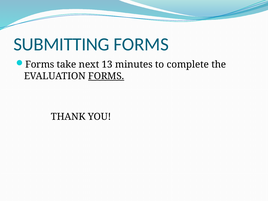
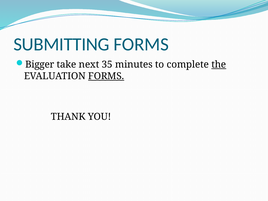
Forms: Forms -> Bigger (40, 65)
13: 13 -> 35 (107, 65)
the underline: none -> present (219, 65)
